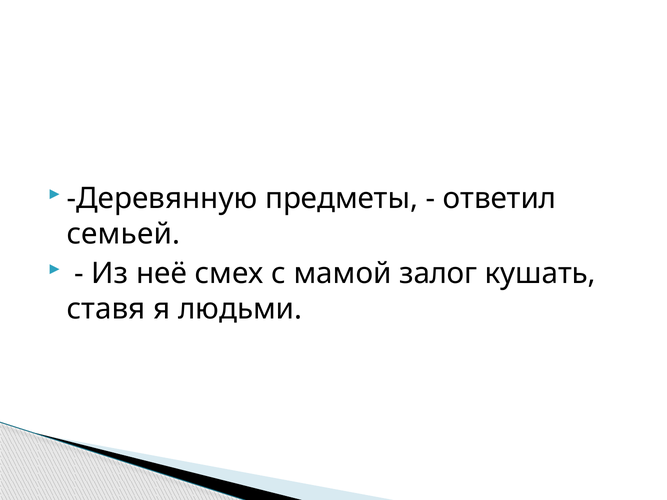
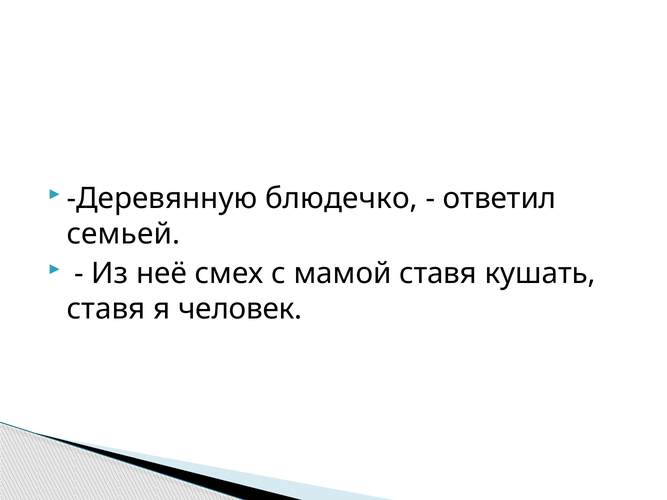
предметы: предметы -> блюдечко (341, 199)
мамой залог: залог -> ставя (438, 274)
людьми: людьми -> человек (240, 309)
